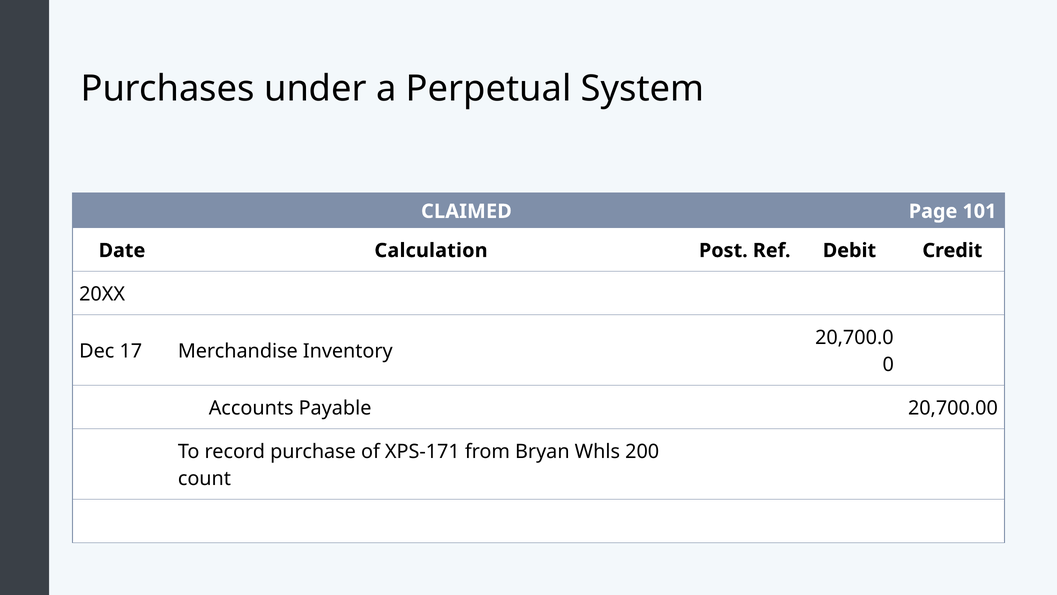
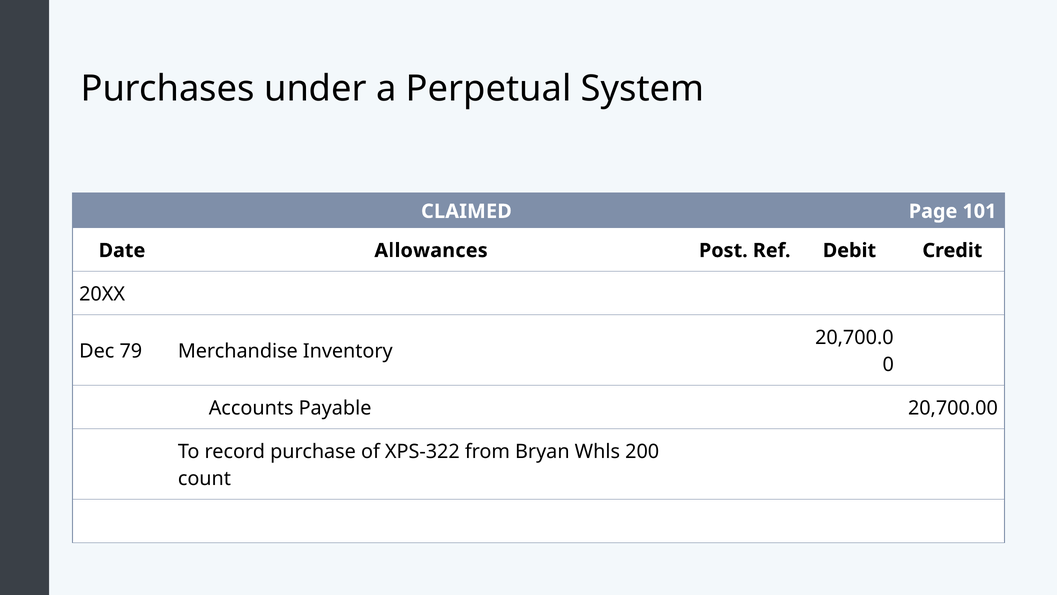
Calculation: Calculation -> Allowances (431, 250)
17: 17 -> 79 (131, 351)
XPS-171: XPS-171 -> XPS-322 (422, 451)
